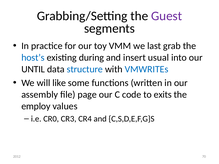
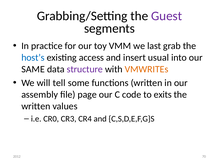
during: during -> access (91, 58)
UNTIL: UNTIL -> SAME (33, 69)
structure colour: blue -> purple (85, 69)
VMWRITEs colour: blue -> orange (147, 69)
like: like -> tell (59, 83)
employ: employ -> written (36, 106)
